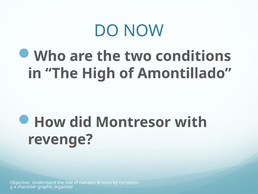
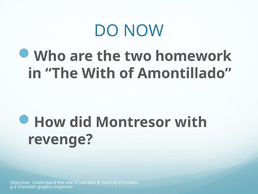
conditions: conditions -> homework (193, 56)
The High: High -> With (99, 73)
